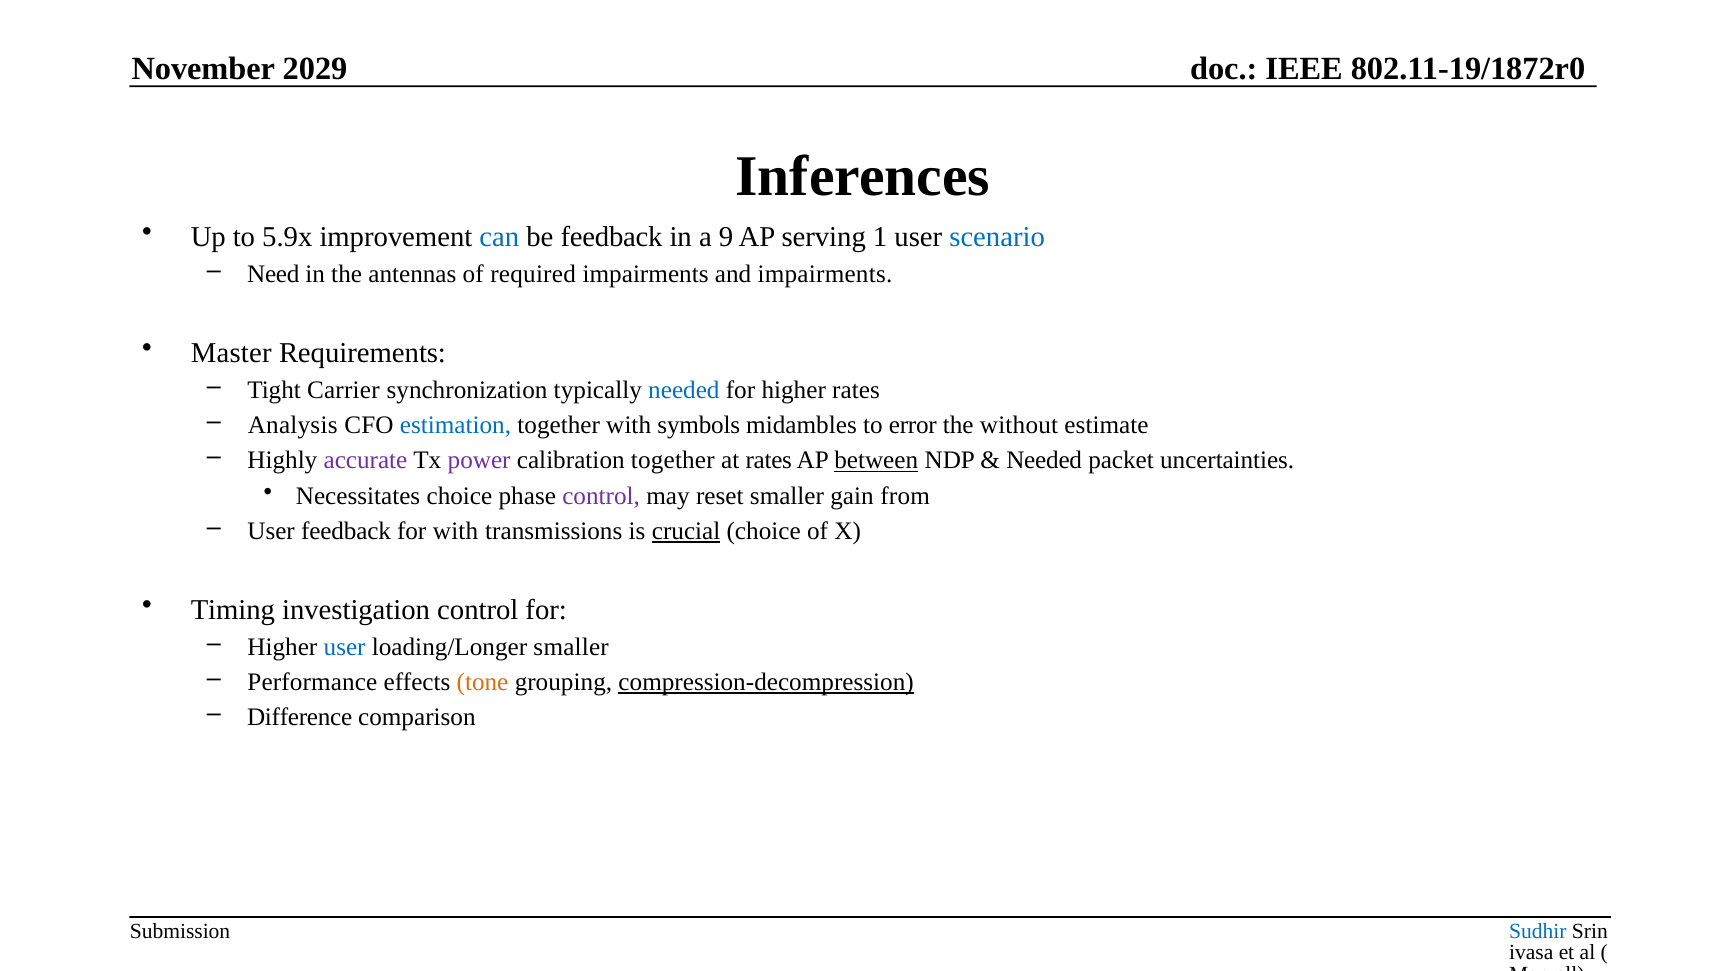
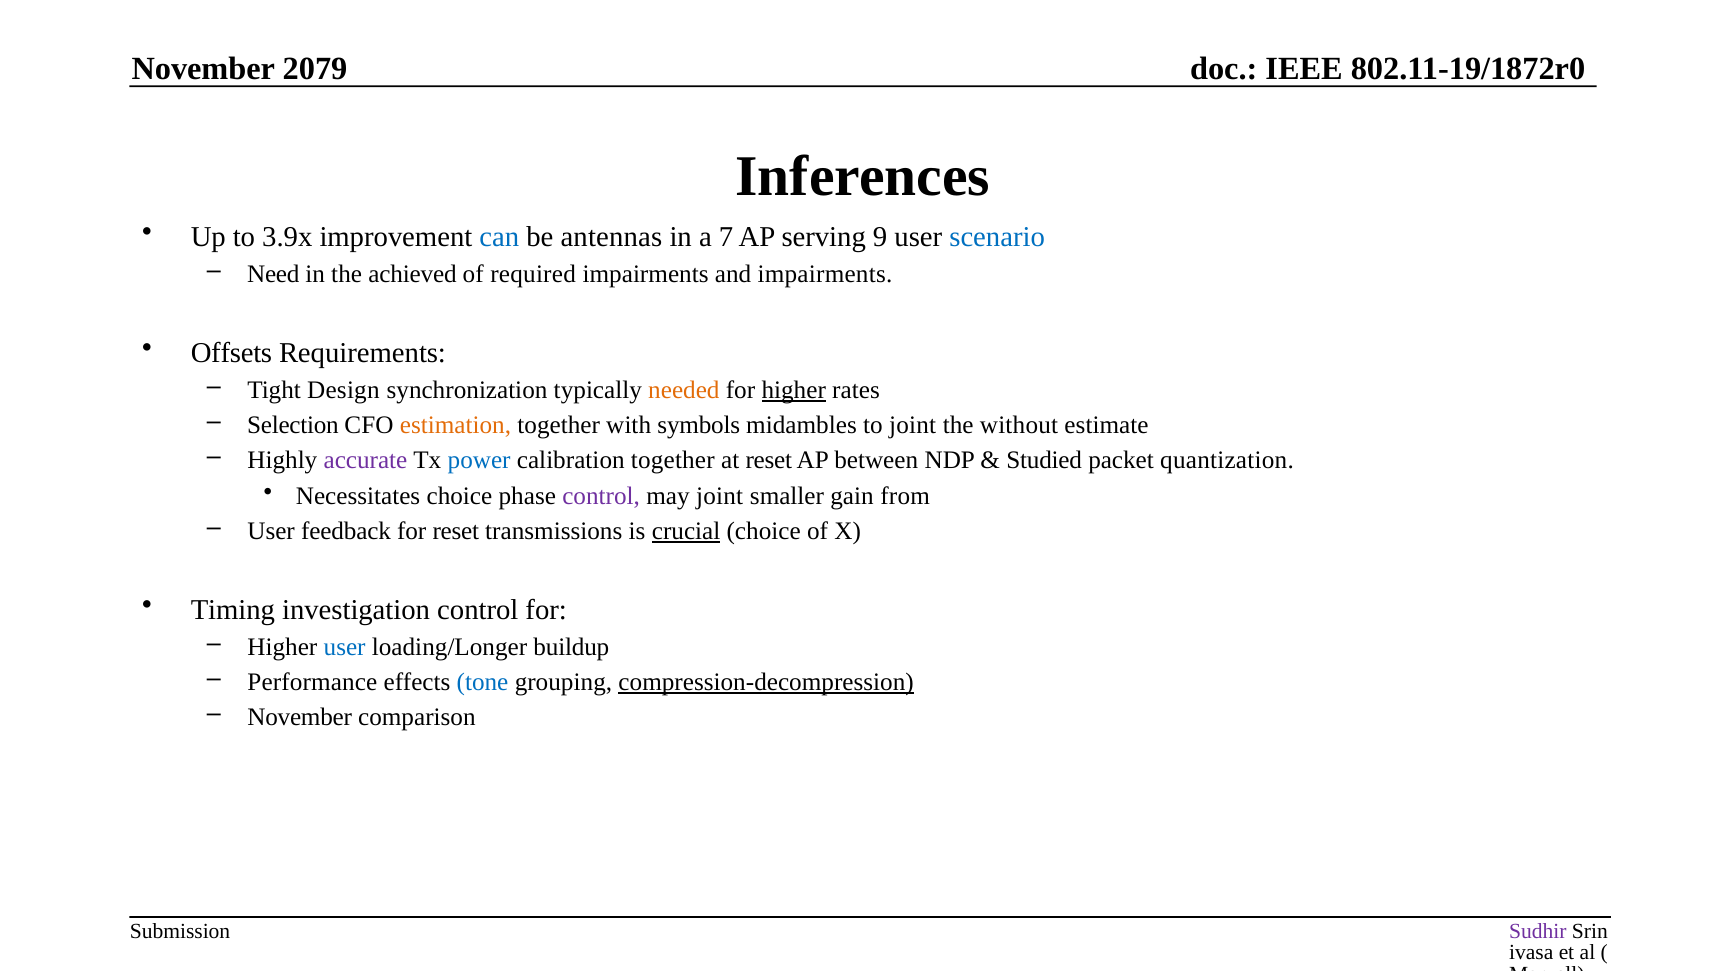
2029: 2029 -> 2079 (315, 69)
5.9x: 5.9x -> 3.9x (287, 237)
be feedback: feedback -> antennas (611, 237)
9: 9 -> 7 (726, 237)
1: 1 -> 9 (880, 237)
antennas: antennas -> achieved (413, 274)
Master: Master -> Offsets (231, 353)
Carrier: Carrier -> Design (343, 390)
needed colour: blue -> orange (684, 390)
higher underline: none -> present (794, 390)
Analysis: Analysis -> Selection (293, 425)
estimation colour: blue -> orange (455, 425)
to error: error -> joint (913, 425)
power colour: purple -> blue (479, 461)
at rates: rates -> reset (769, 461)
between underline: present -> none (876, 461)
Needed: Needed -> Studied (1044, 461)
uncertainties: uncertainties -> quantization (1227, 461)
may reset: reset -> joint (720, 496)
for with: with -> reset (456, 531)
loading/Longer smaller: smaller -> buildup (571, 647)
tone colour: orange -> blue (483, 682)
Difference: Difference -> November (300, 717)
Sudhir colour: blue -> purple (1538, 931)
